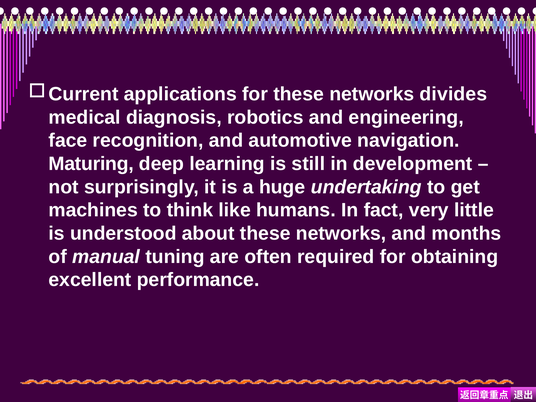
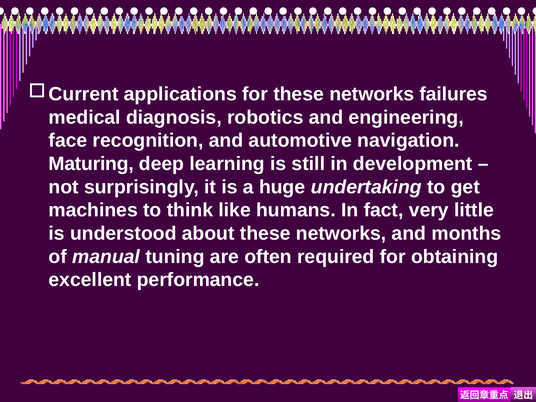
divides: divides -> failures (454, 94)
